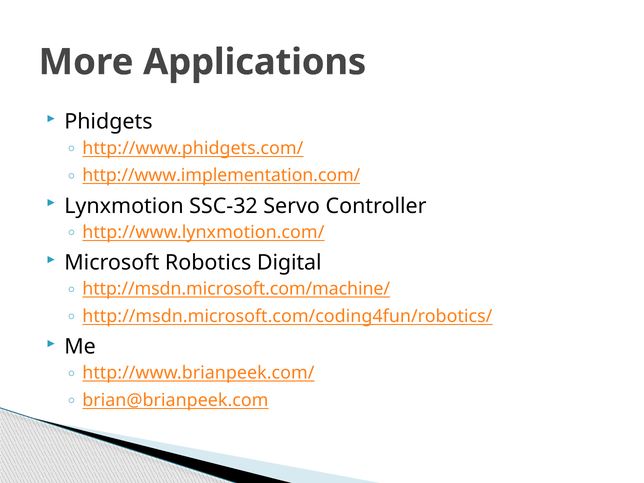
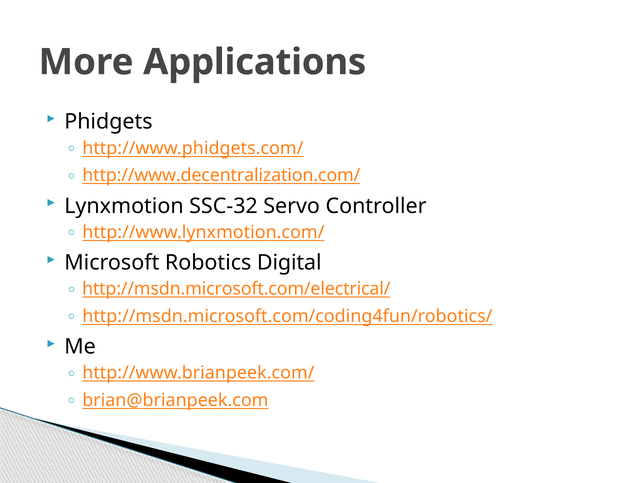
http://www.implementation.com/: http://www.implementation.com/ -> http://www.decentralization.com/ (221, 176)
http://msdn.microsoft.com/machine/: http://msdn.microsoft.com/machine/ -> http://msdn.microsoft.com/electrical/ (236, 289)
